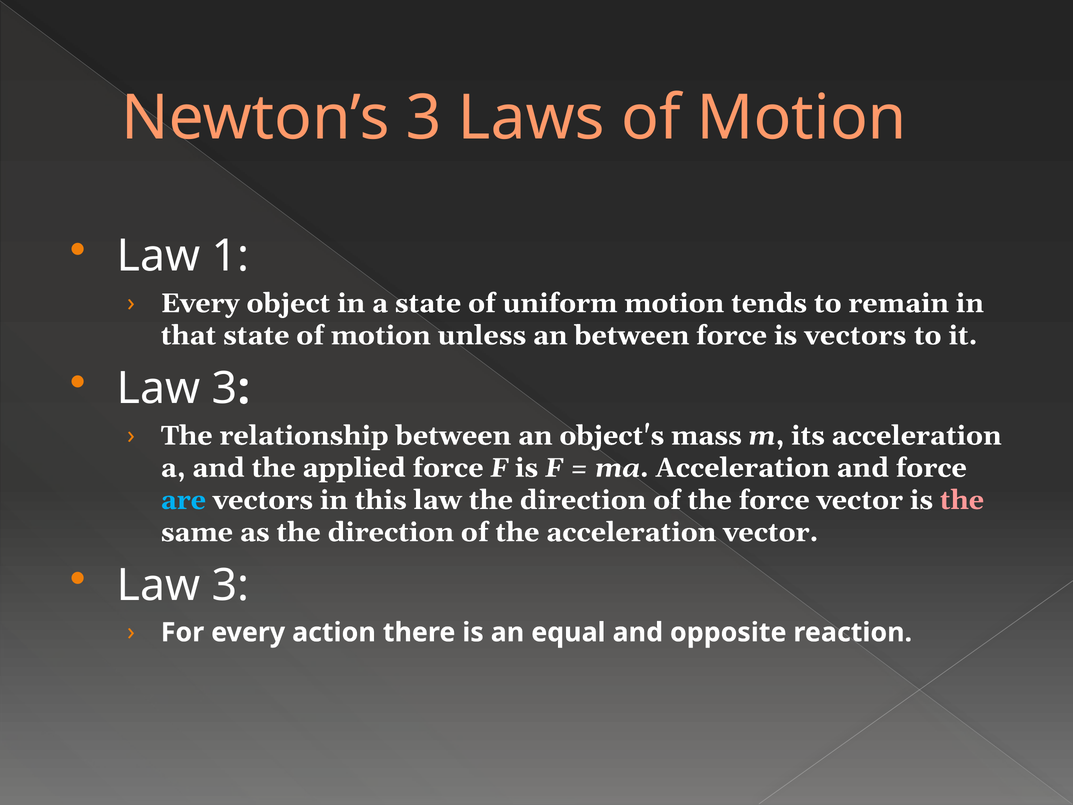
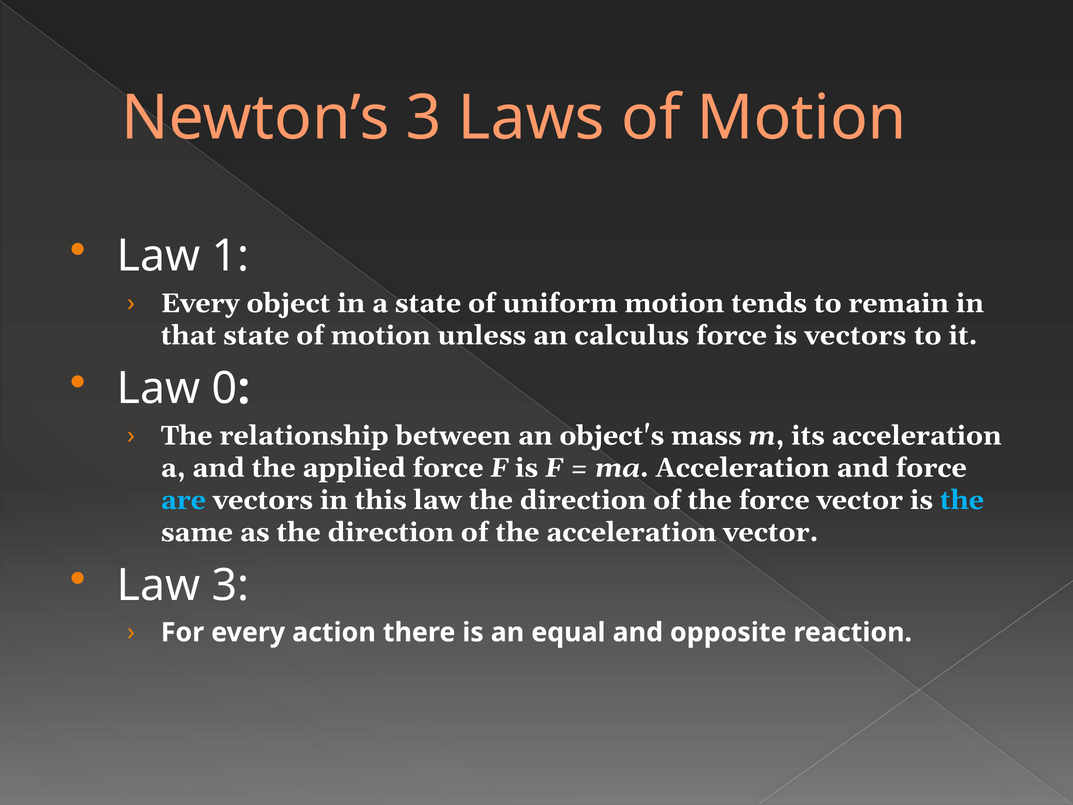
an between: between -> calculus (632, 335)
3: 3 -> 0 (225, 389)
the colour: pink -> light blue (962, 500)
